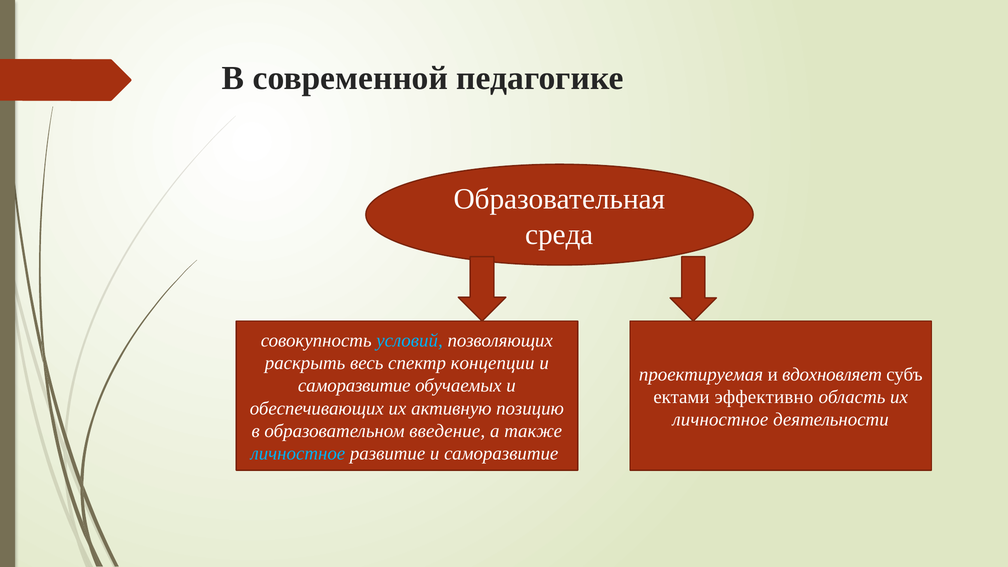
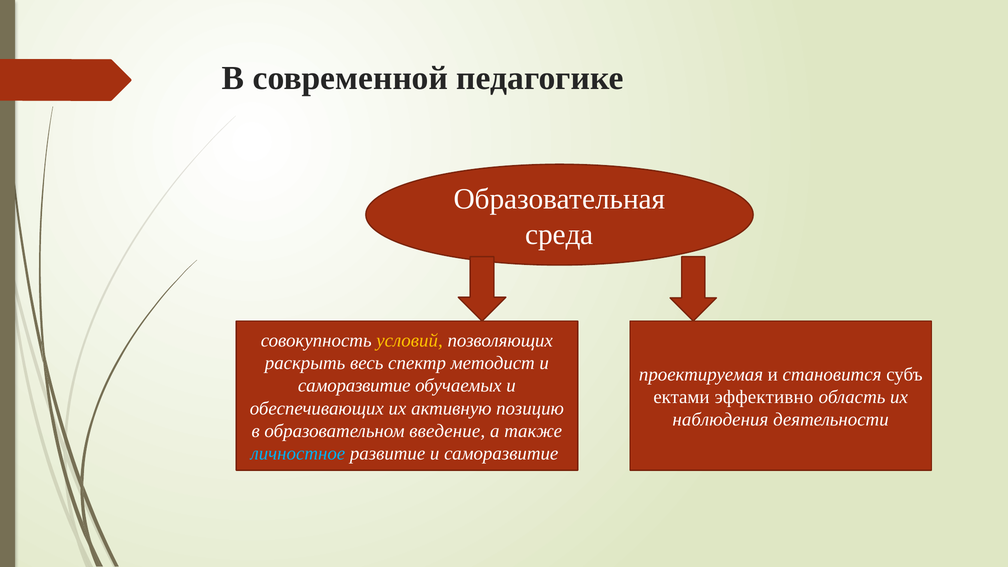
условий colour: light blue -> yellow (410, 340)
концепции: концепции -> методист (493, 363)
вдохновляет: вдохновляет -> становится (832, 374)
личностное: личностное -> наблюдения (720, 420)
